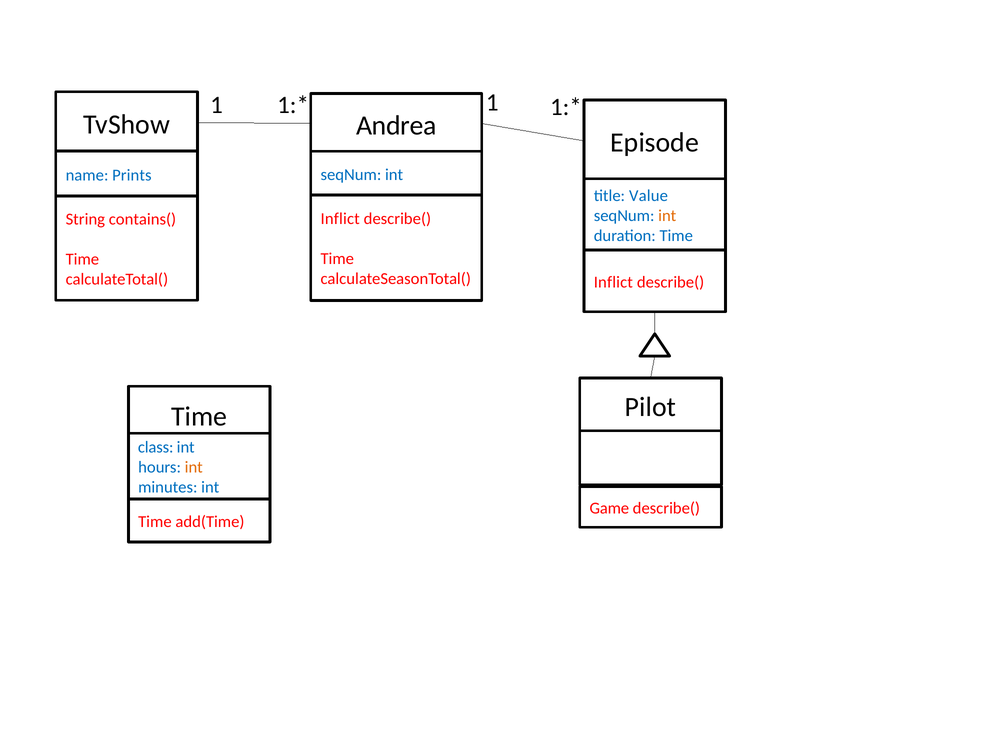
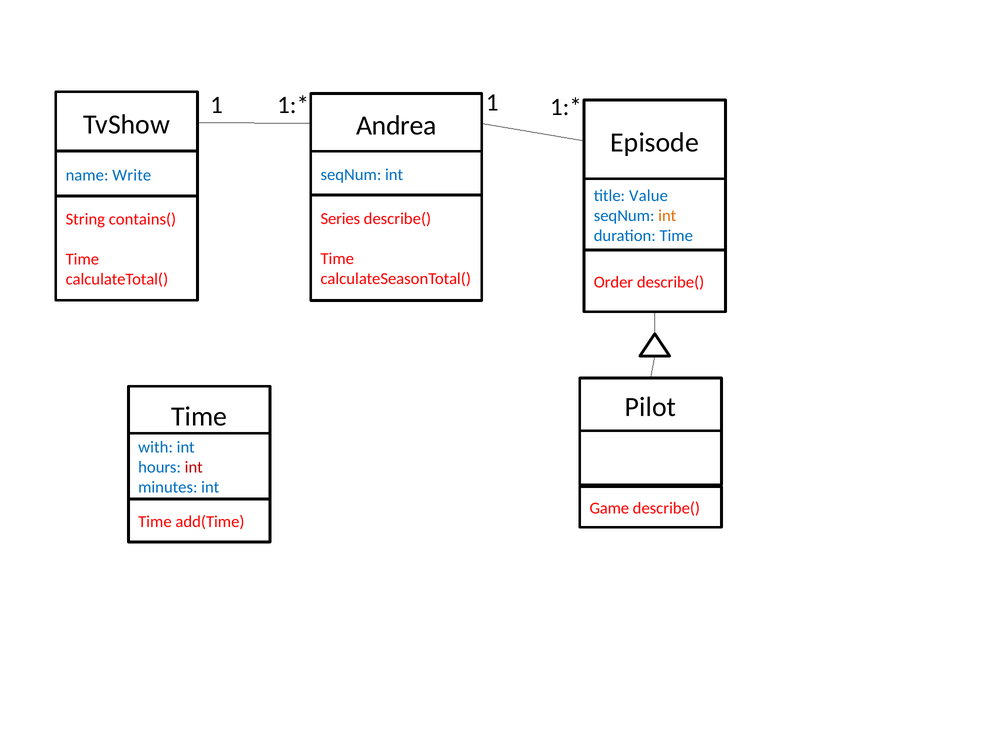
Prints: Prints -> Write (132, 175)
Inflict: Inflict -> Series (340, 219)
Inflict: Inflict -> Order (613, 282)
class: class -> with (156, 447)
int colour: orange -> red (194, 467)
